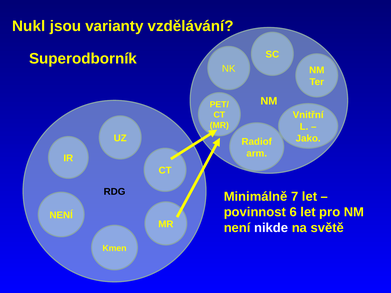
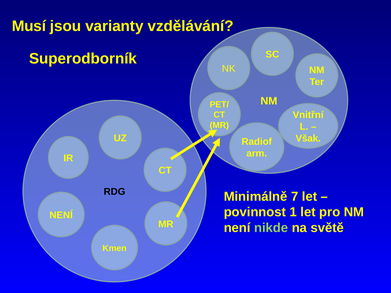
Nukl: Nukl -> Musí (29, 26)
Jako: Jako -> Však (308, 138)
6: 6 -> 1 (293, 212)
nikde colour: white -> light green (271, 228)
